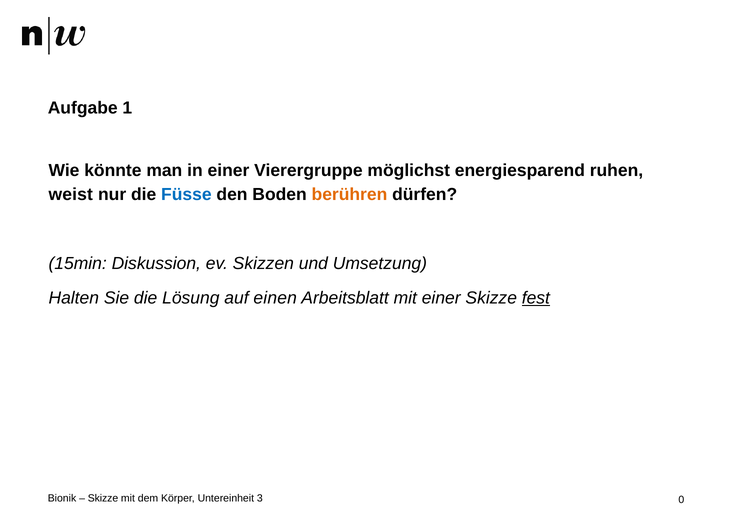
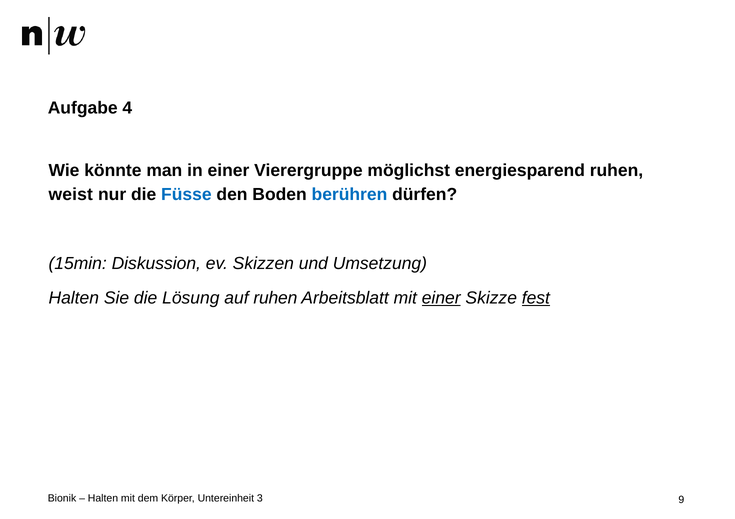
1: 1 -> 4 (127, 108)
berühren colour: orange -> blue (349, 195)
auf einen: einen -> ruhen (275, 299)
einer underline: none -> present (441, 299)
Skizze: Skizze -> Halten (103, 499)
0: 0 -> 9 (681, 501)
